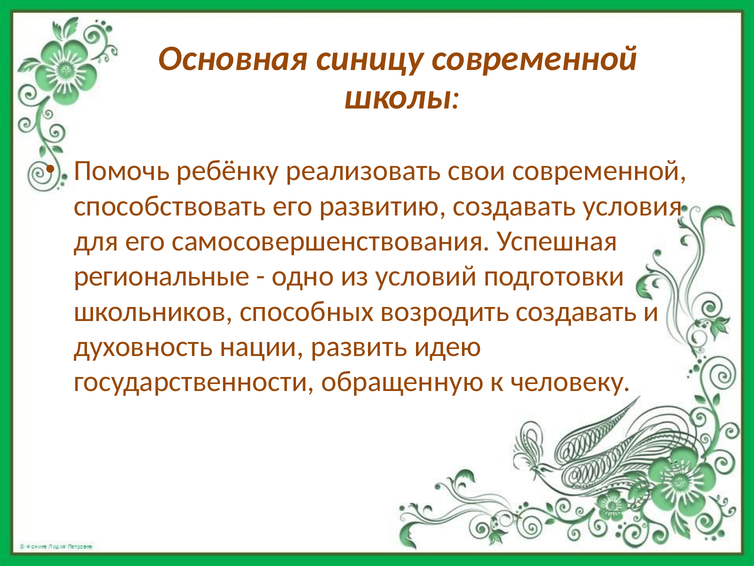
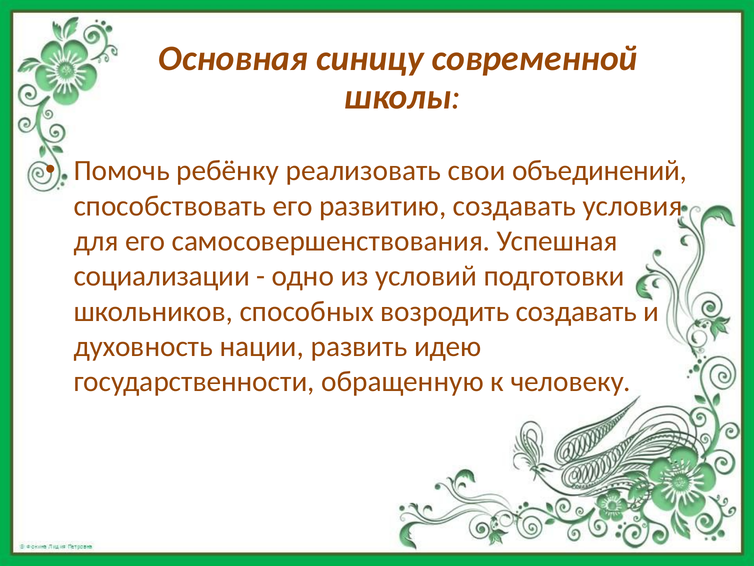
свои современной: современной -> объединений (600, 171)
региональные: региональные -> социализации (162, 276)
